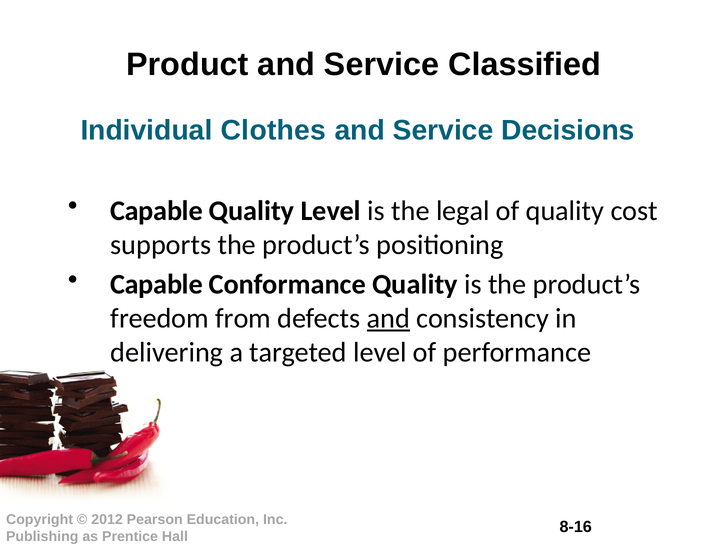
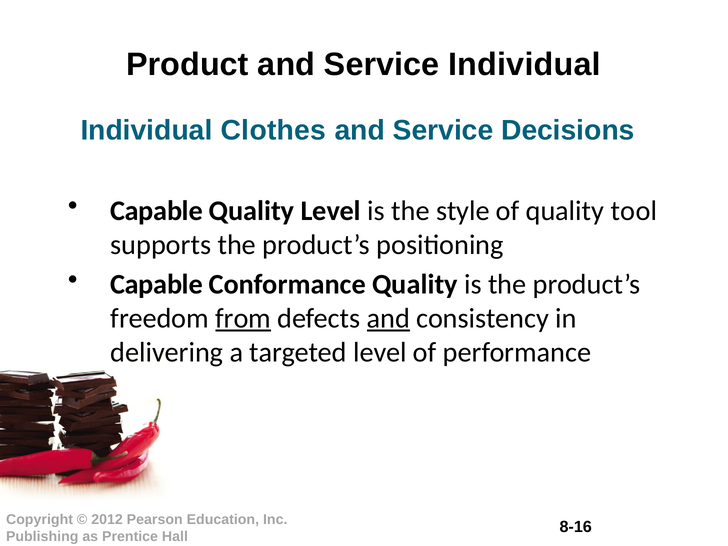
Service Classified: Classified -> Individual (524, 65)
legal: legal -> style (463, 211)
cost: cost -> tool (634, 211)
from underline: none -> present (243, 318)
